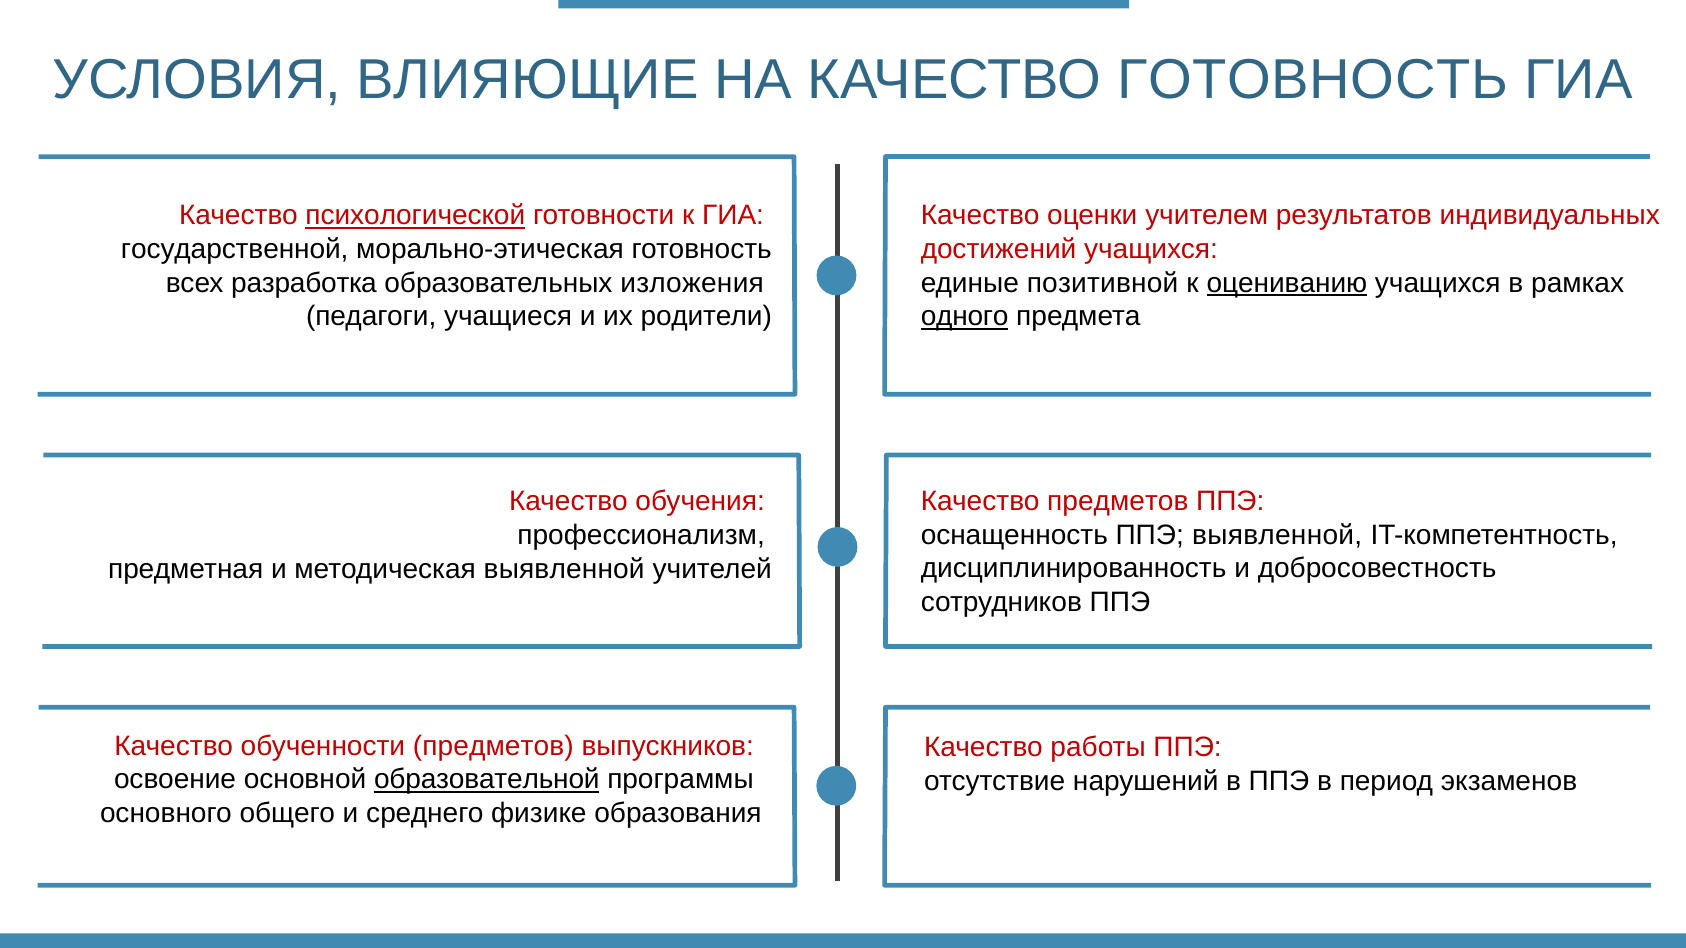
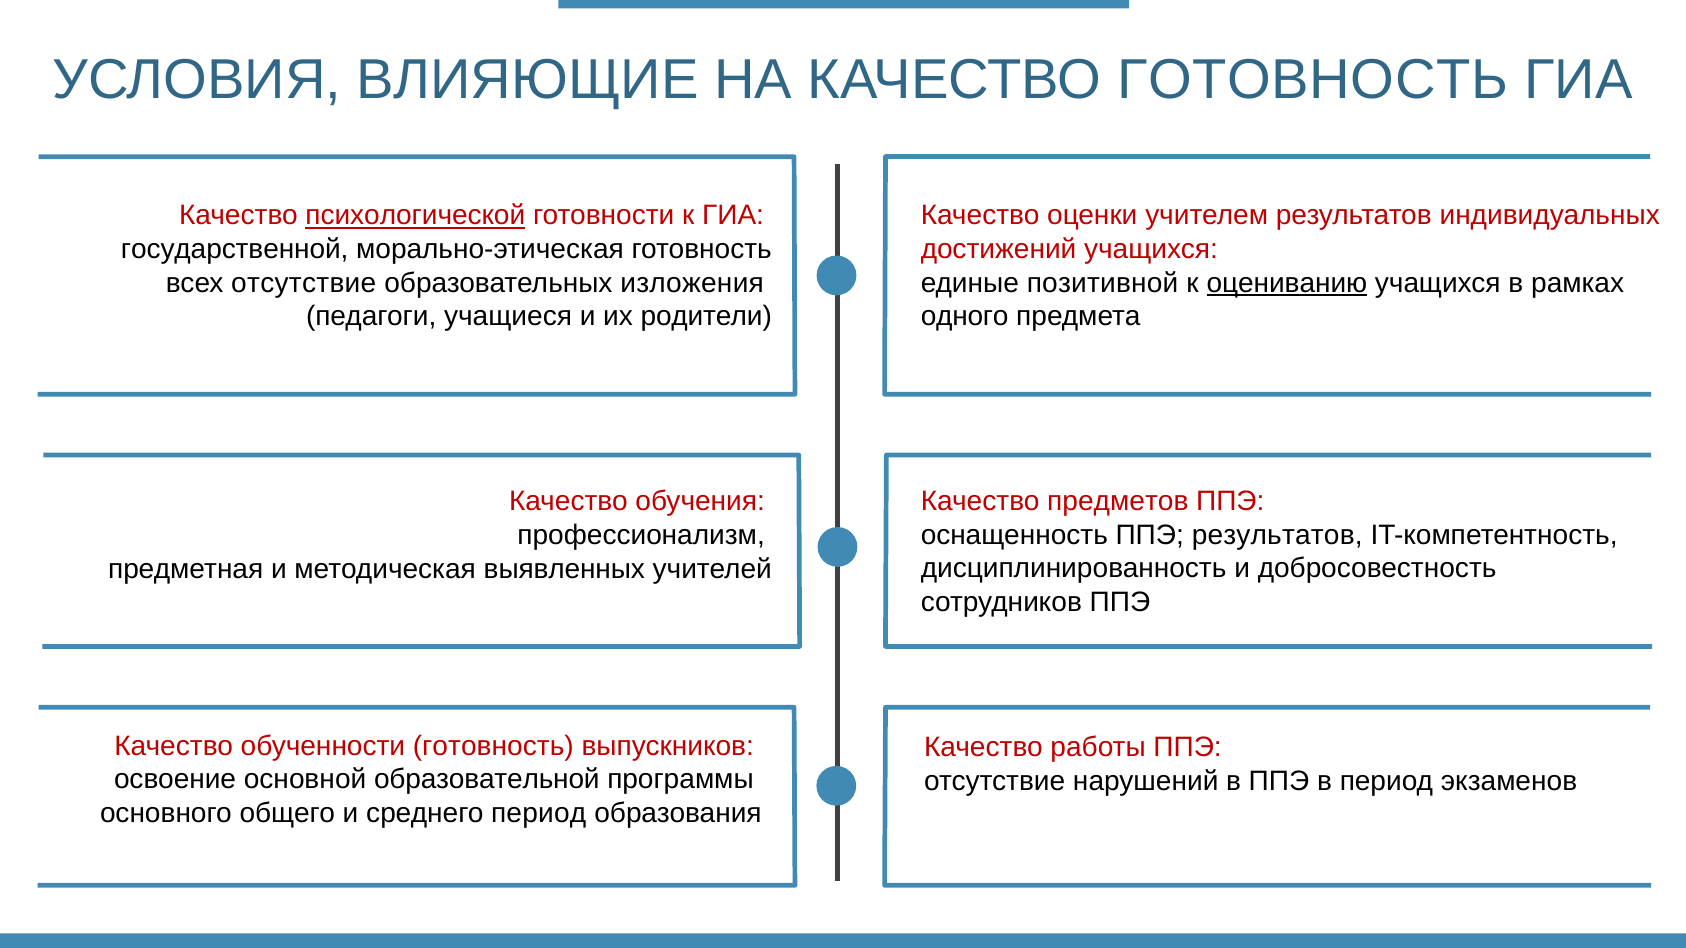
всех разработка: разработка -> отсутствие (304, 283)
одного underline: present -> none (965, 317)
ППЭ выявленной: выявленной -> результатов (1277, 535)
методическая выявленной: выявленной -> выявленных (564, 569)
обученности предметов: предметов -> готовность (493, 746)
образовательной underline: present -> none (487, 780)
среднего физике: физике -> период (539, 814)
